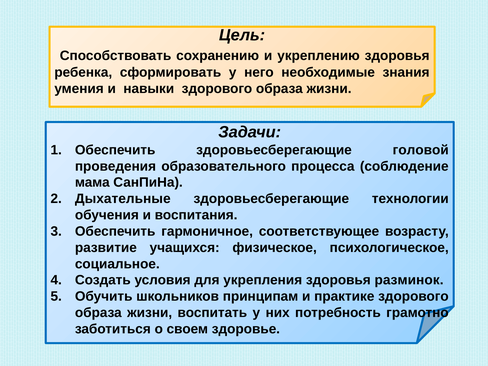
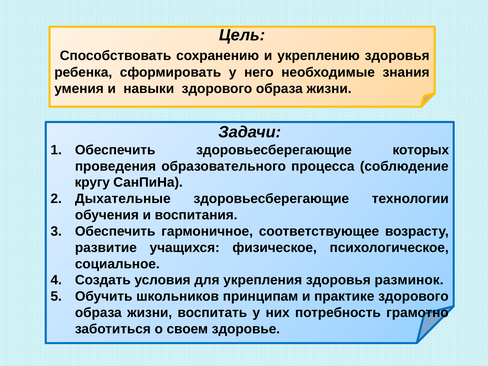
головой: головой -> которых (421, 150)
мама: мама -> кругу (92, 183)
